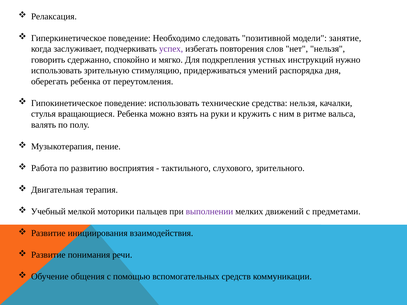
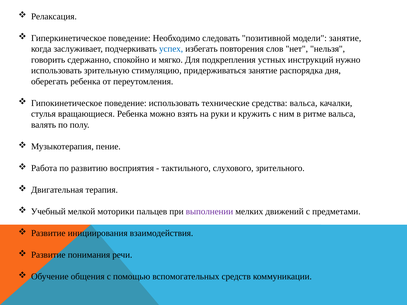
успех colour: purple -> blue (171, 49)
придерживаться умений: умений -> занятие (263, 71)
средства нельзя: нельзя -> вальса (304, 103)
